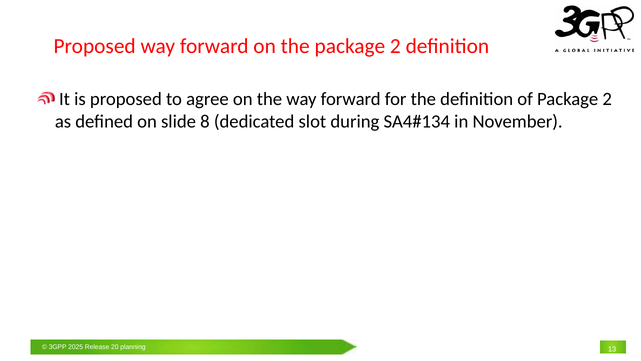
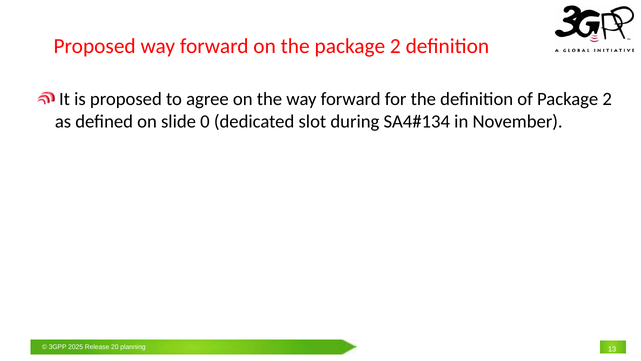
8: 8 -> 0 (205, 121)
